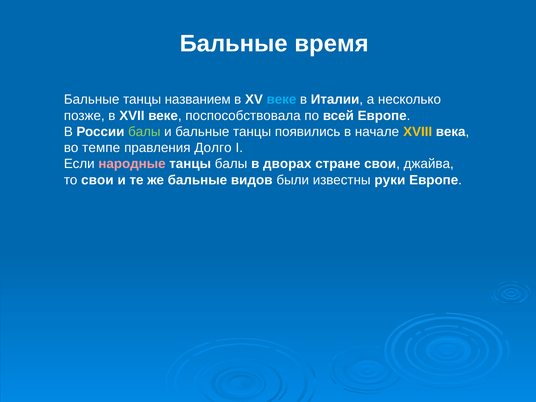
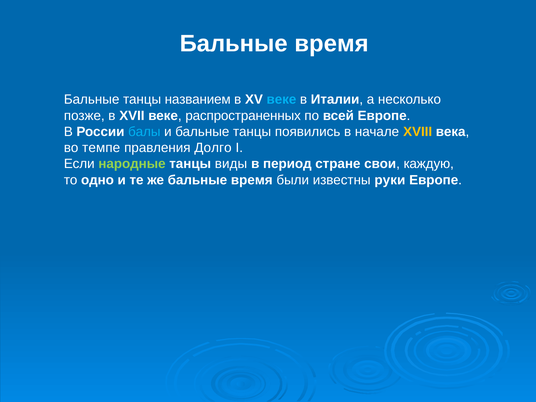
поспособствовала: поспособствовала -> распространенных (243, 116)
балы colour: light green -> light blue (144, 132)
народные colour: pink -> light green (132, 164)
танцы балы: балы -> виды (231, 164)
дворах: дворах -> период (287, 164)
джайва: джайва -> каждую (429, 164)
то свои: свои -> одно (97, 180)
же бальные видов: видов -> время (252, 180)
